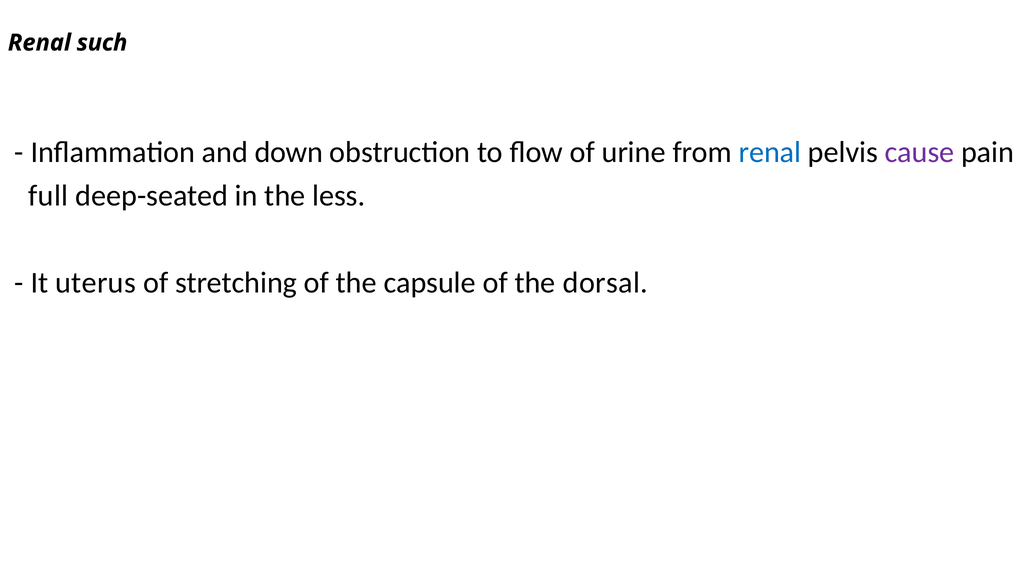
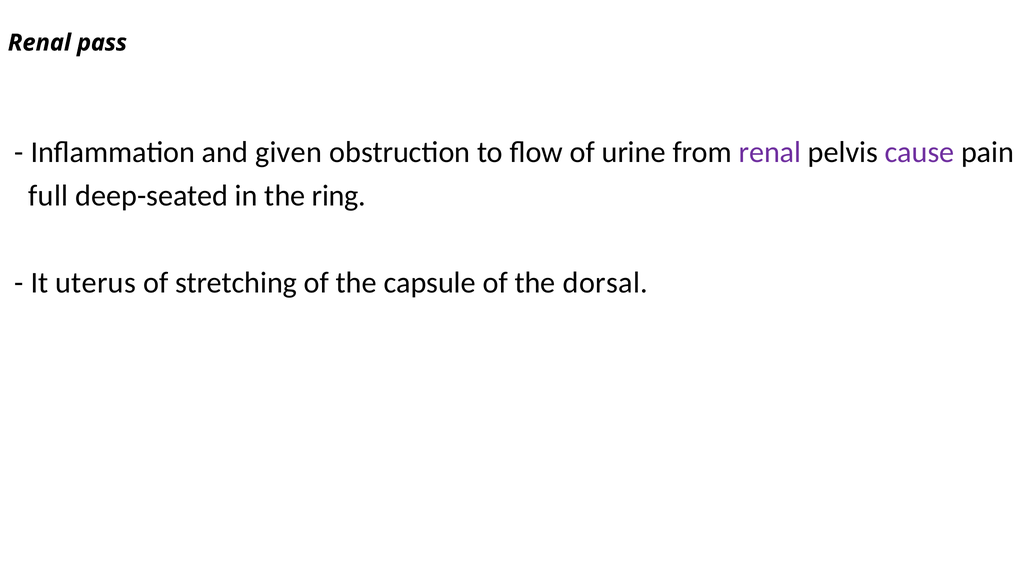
such: such -> pass (102, 43)
down: down -> given (289, 152)
renal colour: blue -> purple (770, 152)
less: less -> ring (339, 196)
